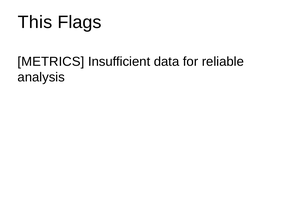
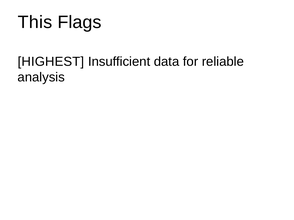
METRICS: METRICS -> HIGHEST (51, 62)
